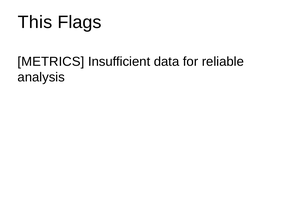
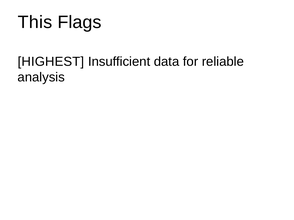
METRICS: METRICS -> HIGHEST (51, 62)
